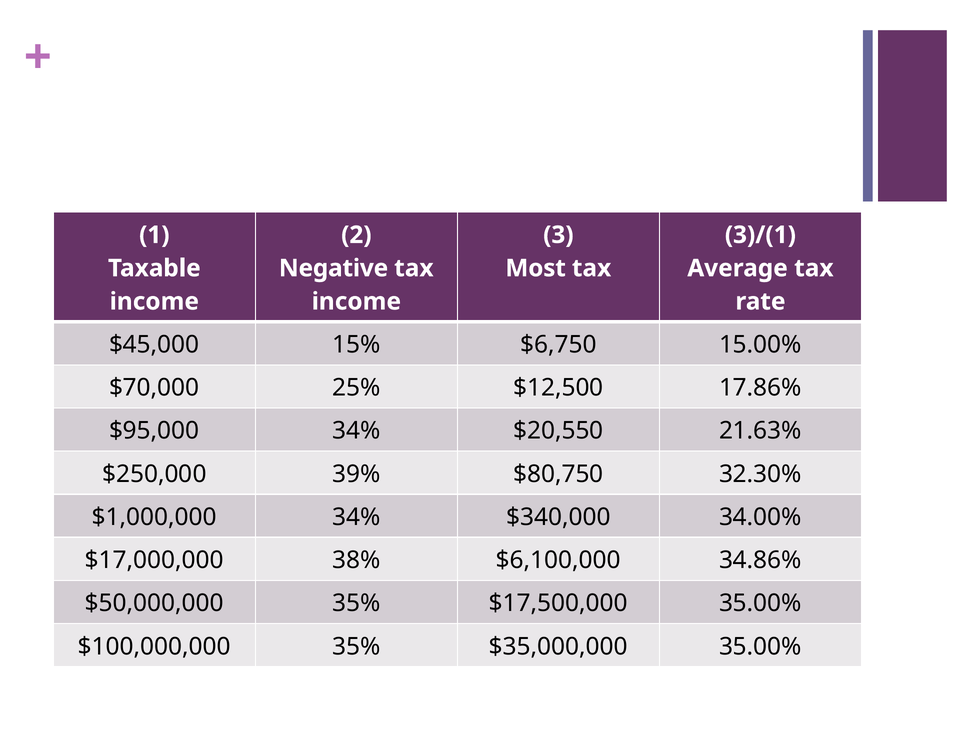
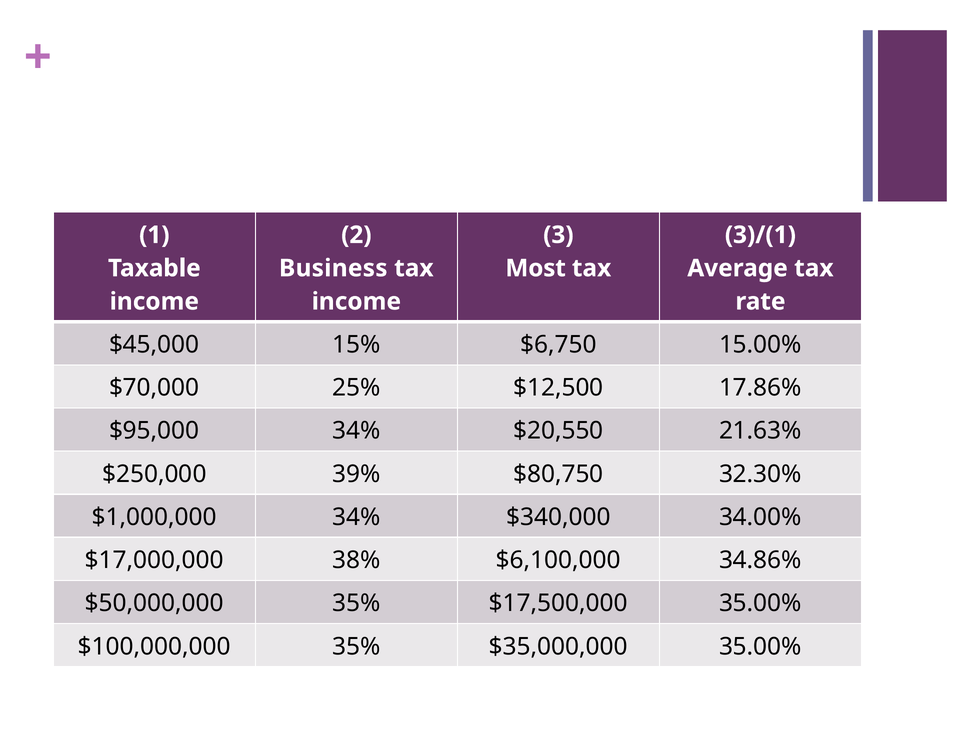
Negative: Negative -> Business (333, 268)
